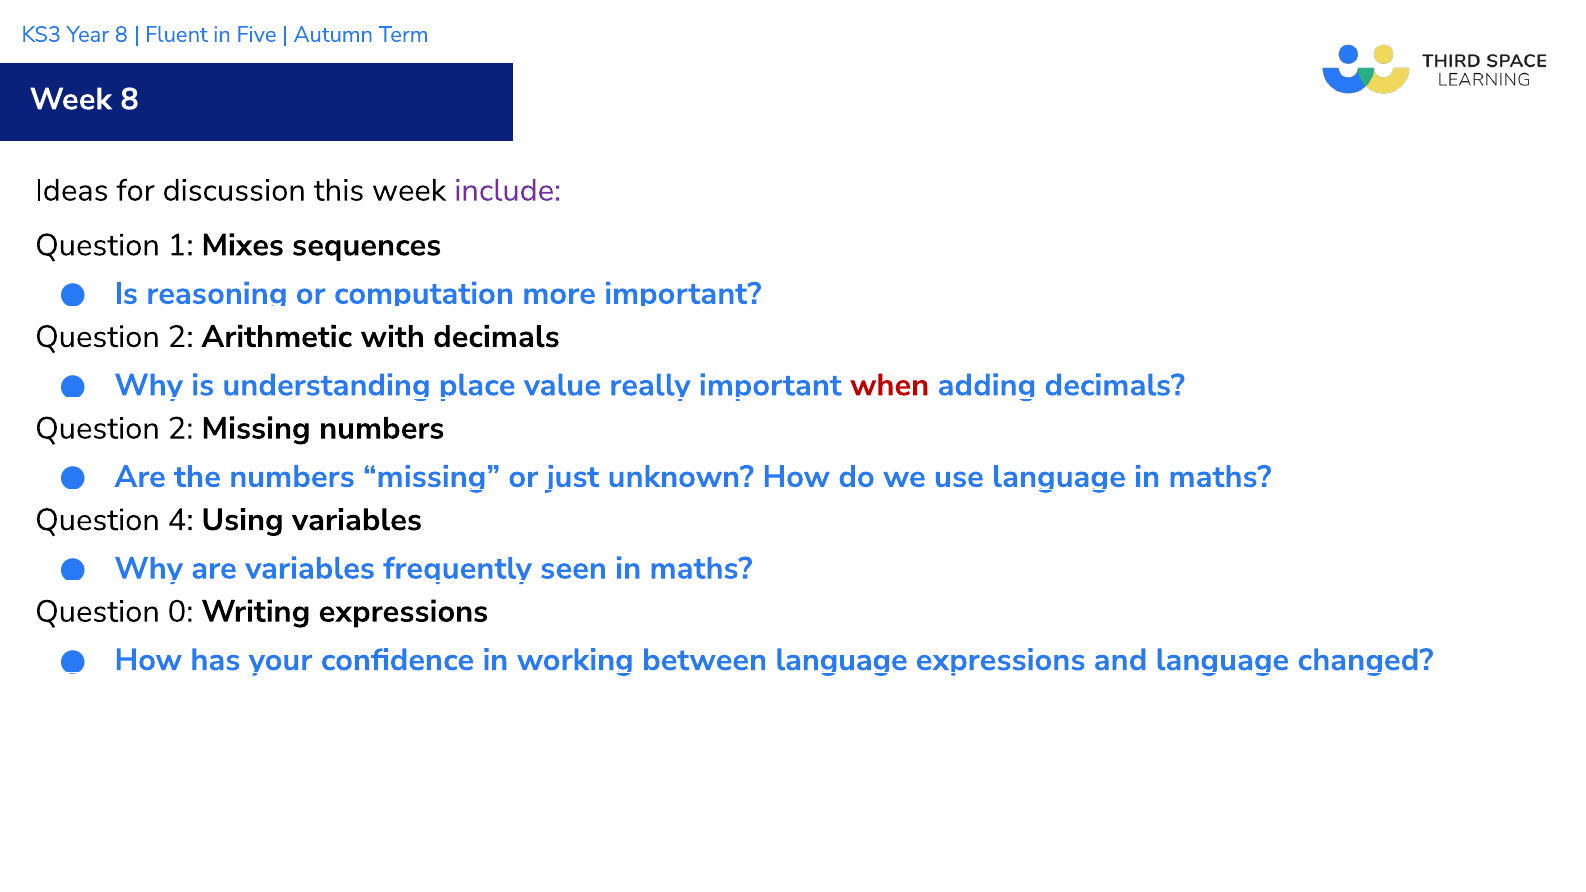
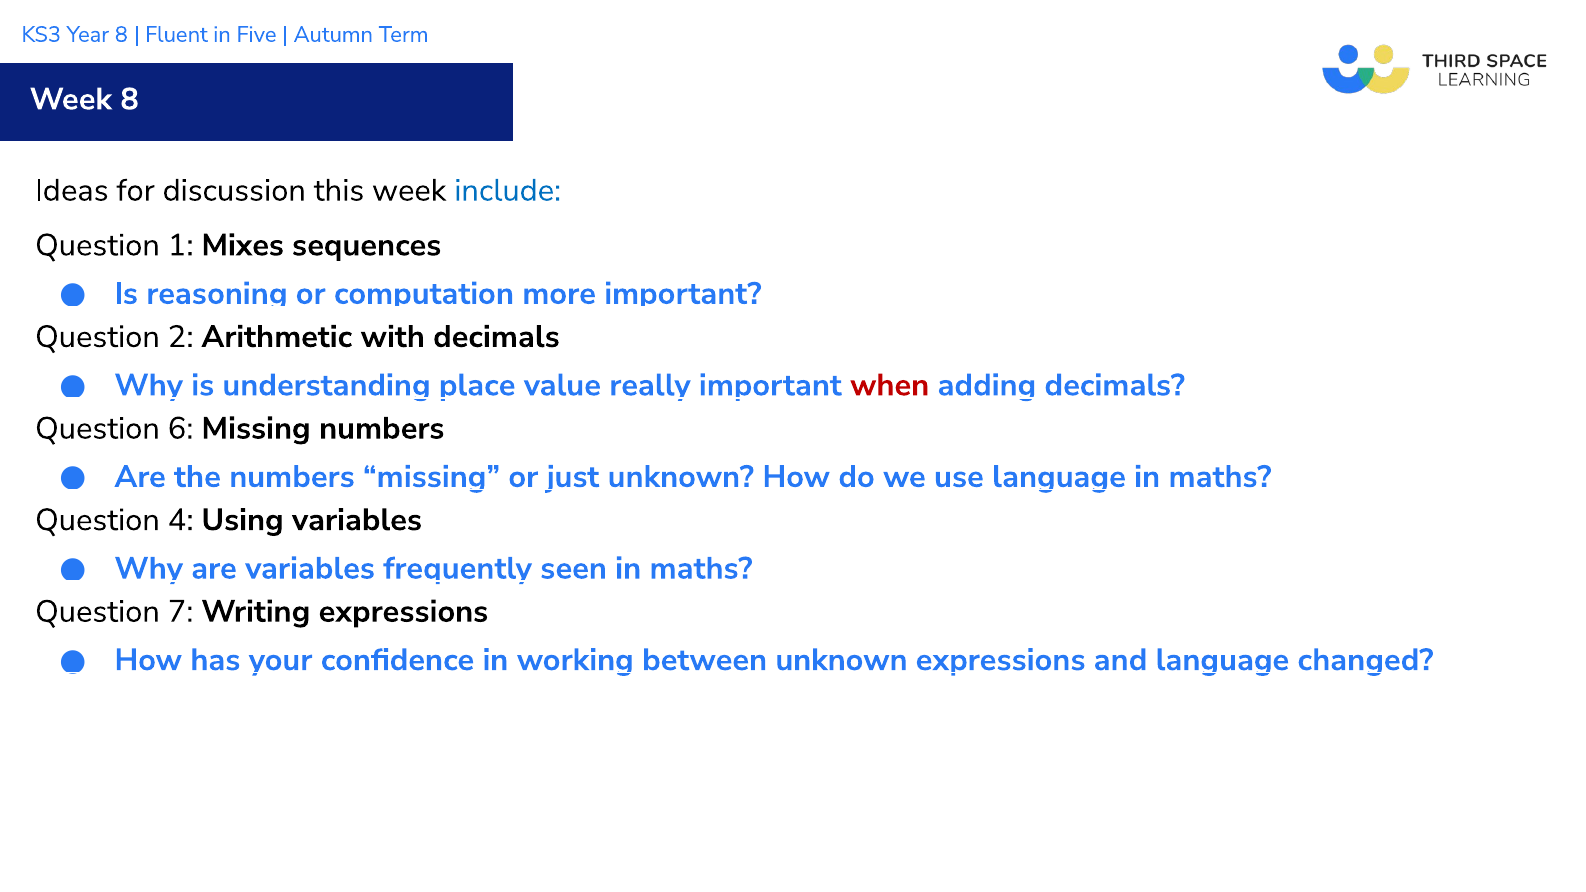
include colour: purple -> blue (508, 190)
2: 2 -> 6 (181, 428)
0: 0 -> 7 (181, 612)
between language: language -> unknown (841, 660)
